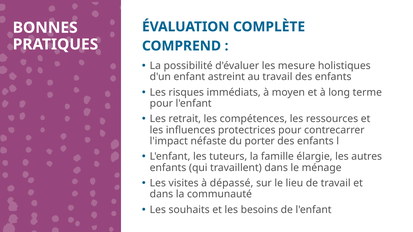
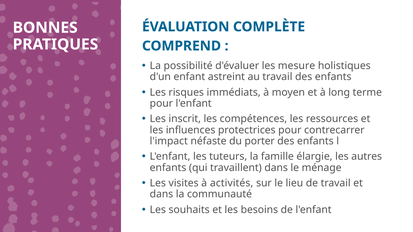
retrait: retrait -> inscrit (185, 119)
dépassé: dépassé -> activités (232, 183)
